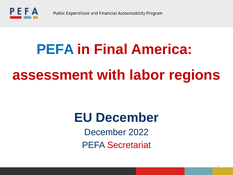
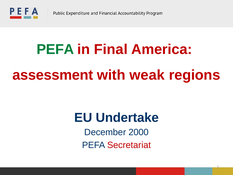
PEFA colour: blue -> green (55, 49)
labor: labor -> weak (147, 75)
EU December: December -> Undertake (127, 117)
2022: 2022 -> 2000 (139, 132)
